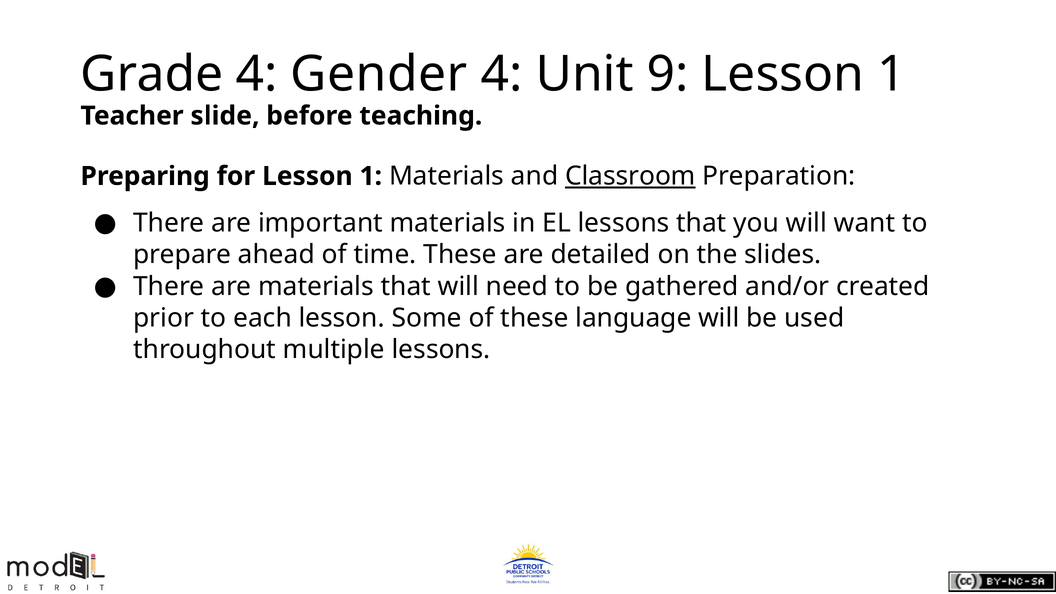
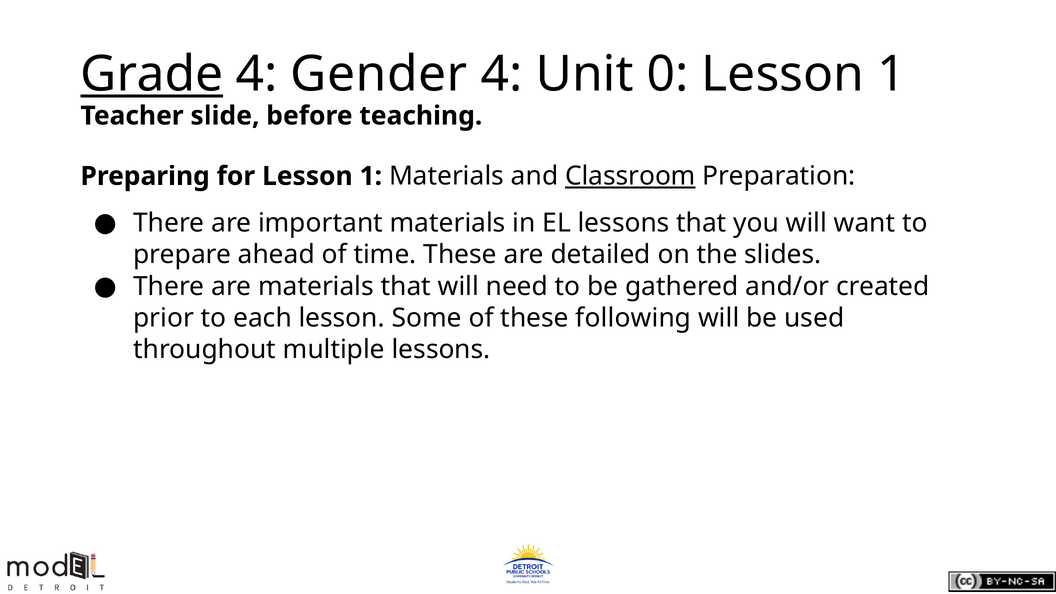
Grade underline: none -> present (152, 74)
9: 9 -> 0 (668, 74)
language: language -> following (633, 318)
